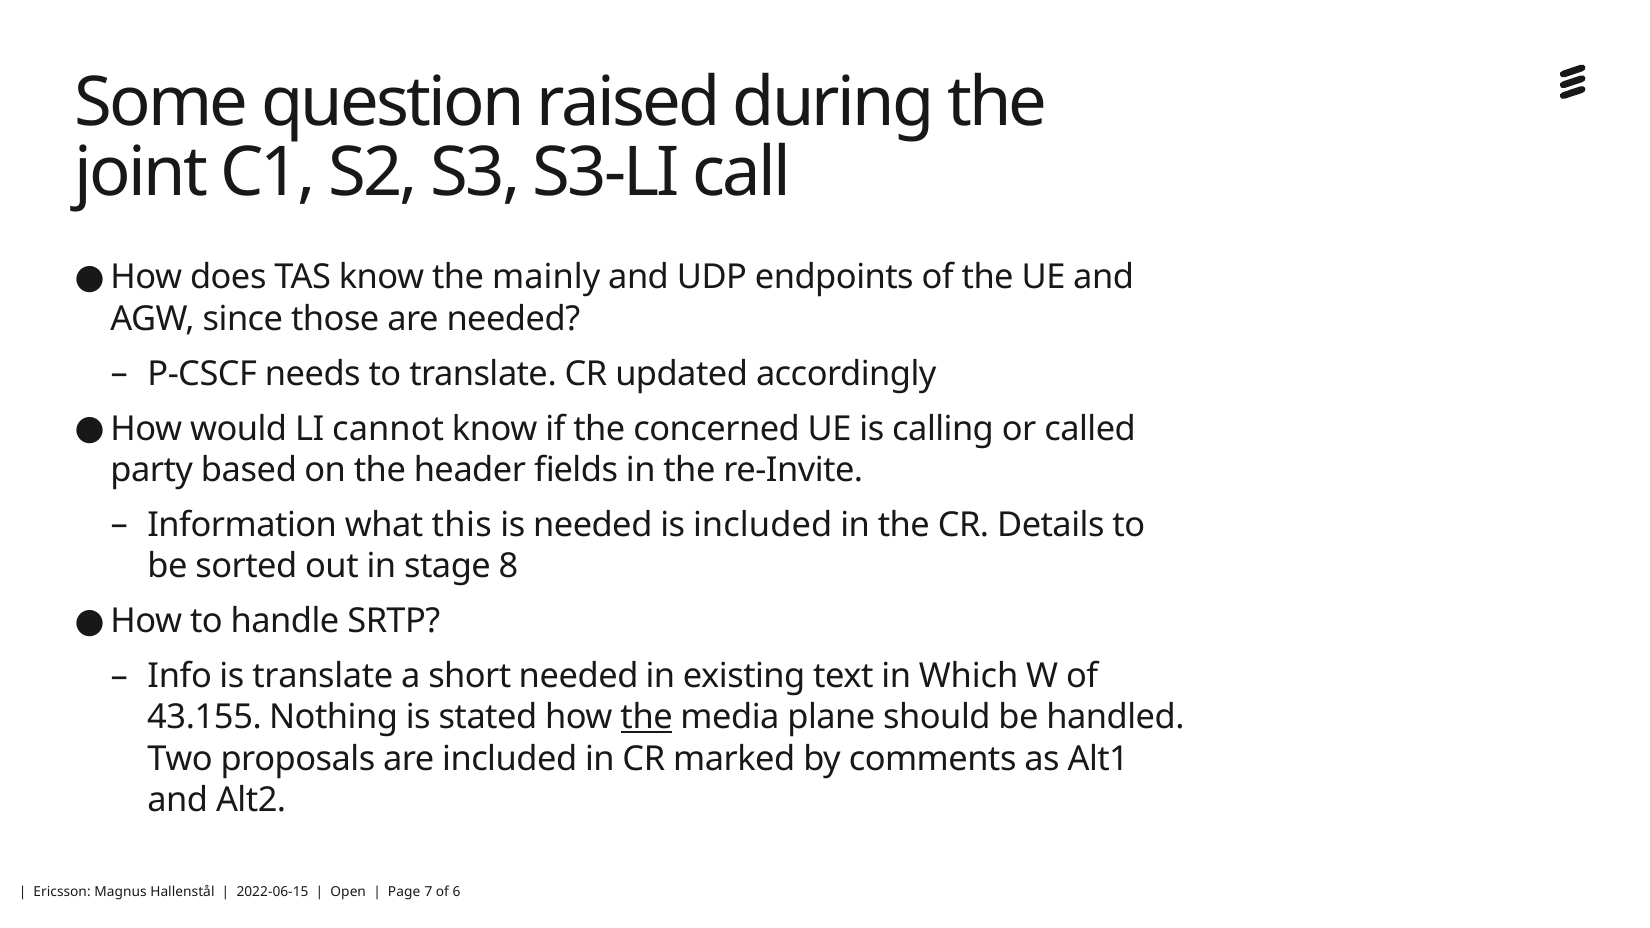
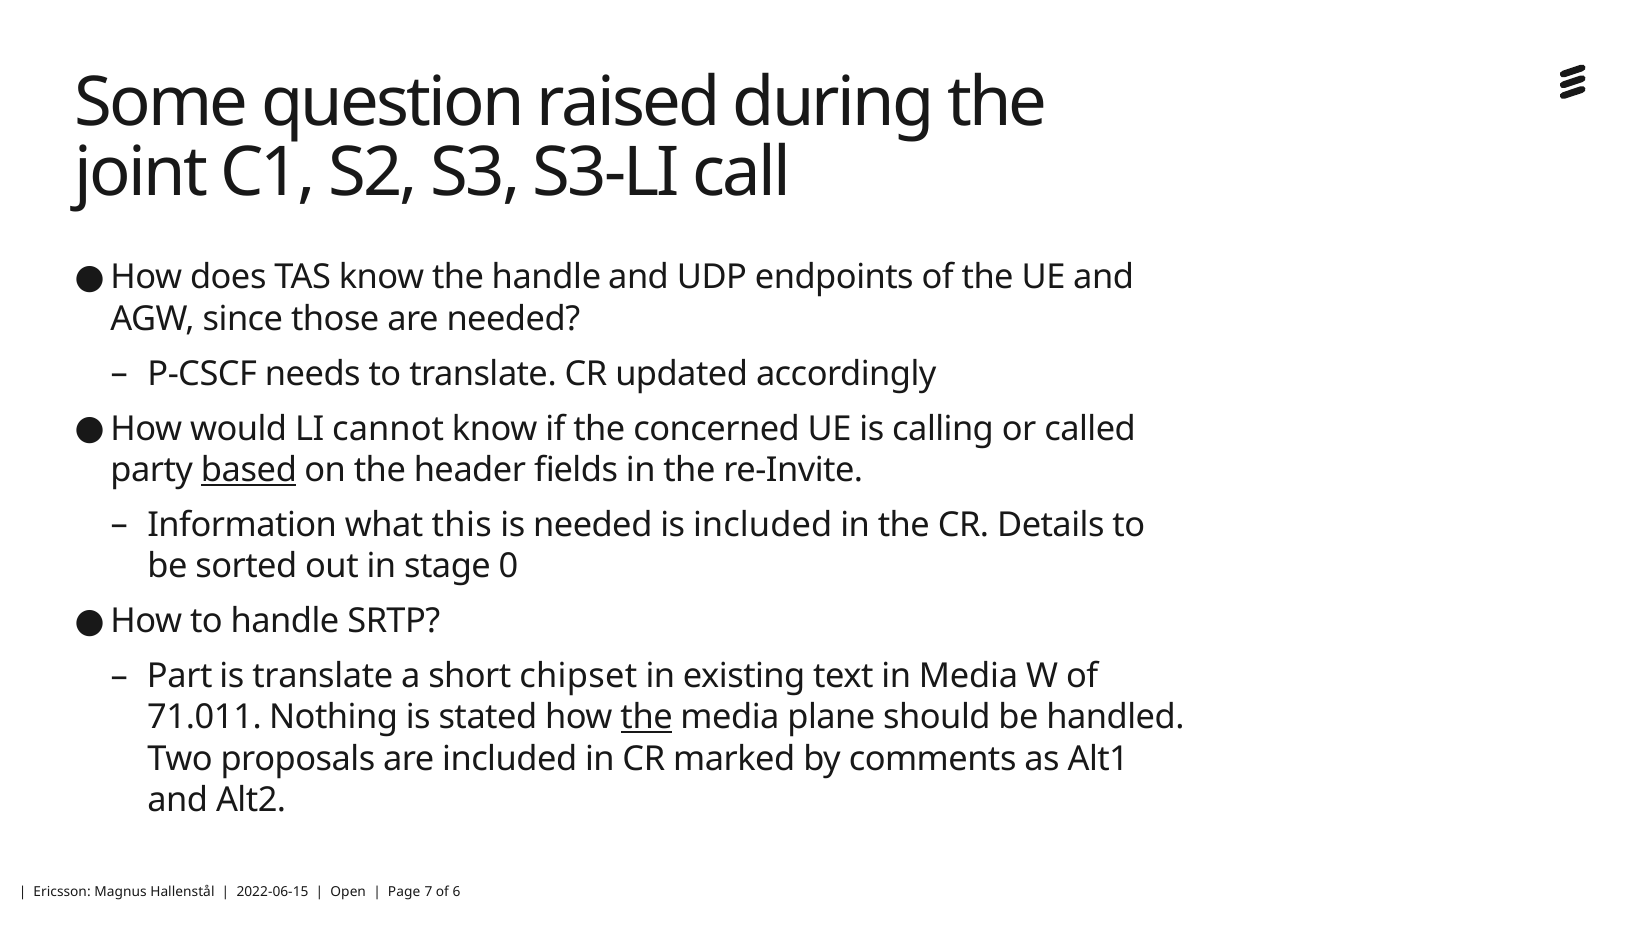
the mainly: mainly -> handle (546, 278)
based underline: none -> present (249, 470)
8: 8 -> 0 (509, 566)
Info: Info -> Part (180, 676)
short needed: needed -> chipset (578, 676)
in Which: Which -> Media (969, 676)
43.155: 43.155 -> 71.011 (205, 718)
